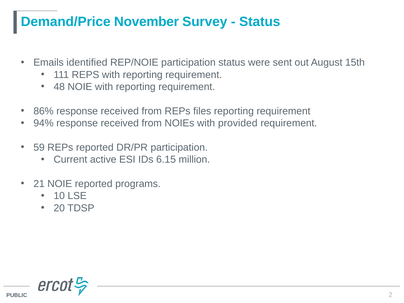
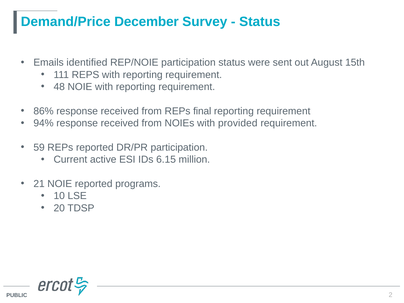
November: November -> December (147, 22)
files: files -> final (202, 111)
